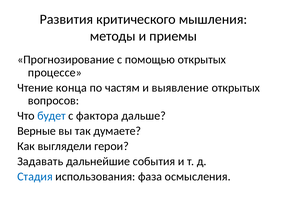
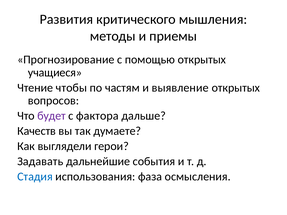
процессе: процессе -> учащиеся (55, 73)
конца: конца -> чтобы (71, 88)
будет colour: blue -> purple (52, 116)
Верные: Верные -> Качеств (37, 131)
